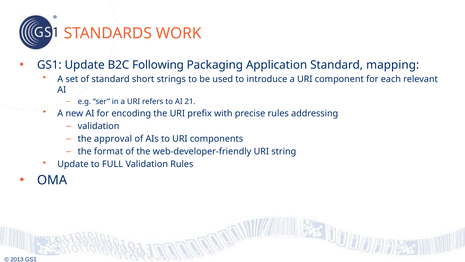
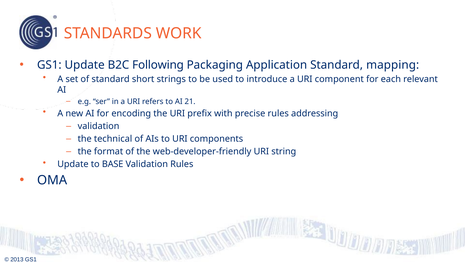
approval: approval -> technical (113, 139)
FULL: FULL -> BASE (113, 164)
